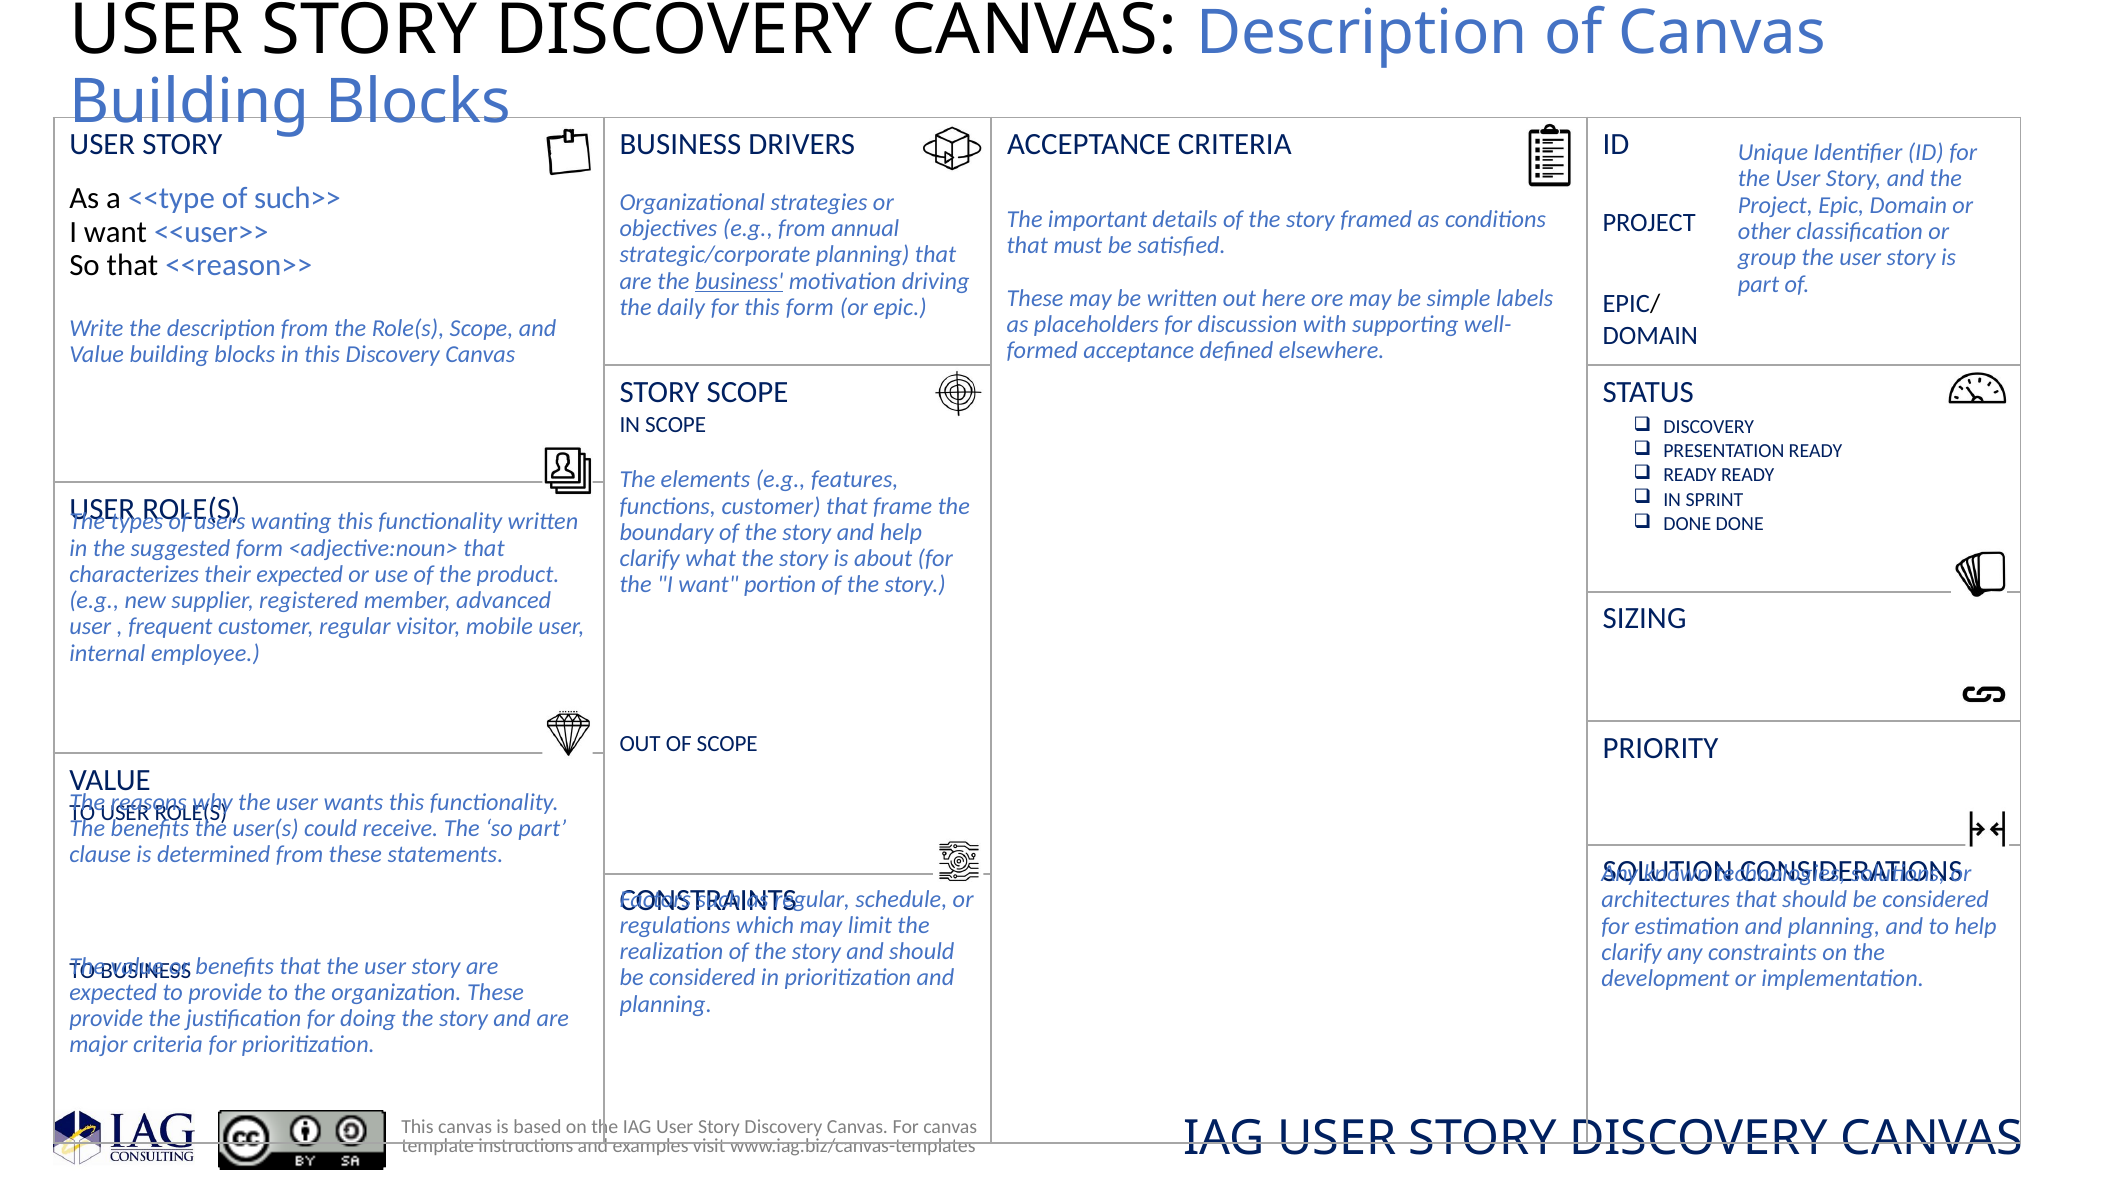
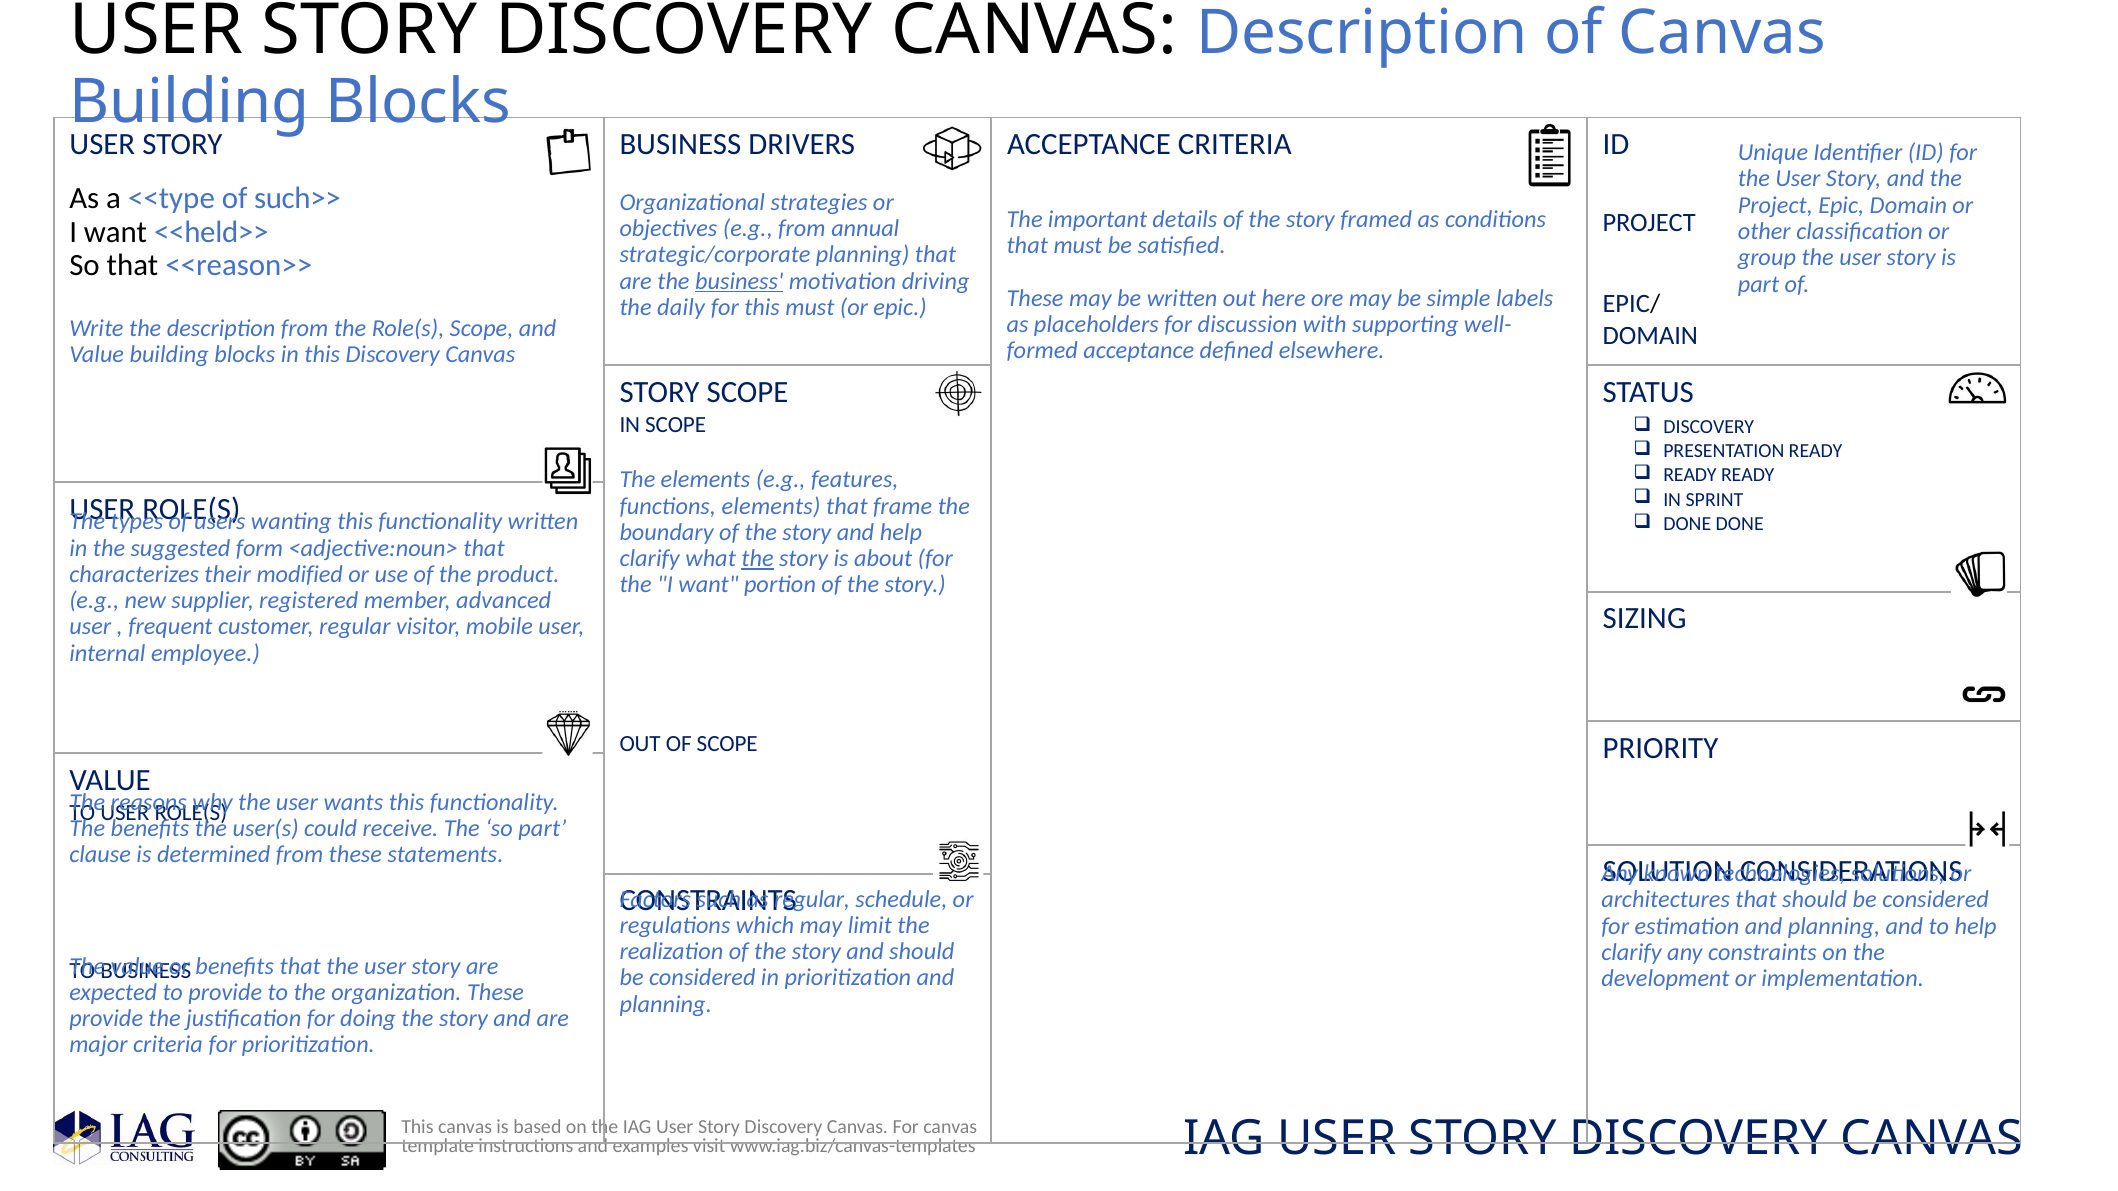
<<user>>: <<user>> -> <<held>> (211, 232)
this form: form -> must (810, 308)
functions customer: customer -> elements (771, 506)
the underline: none -> present (758, 559)
their expected: expected -> modified (300, 575)
